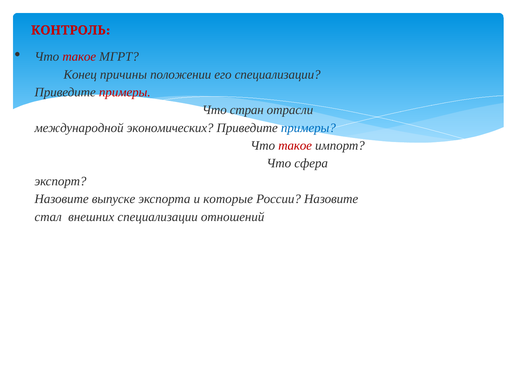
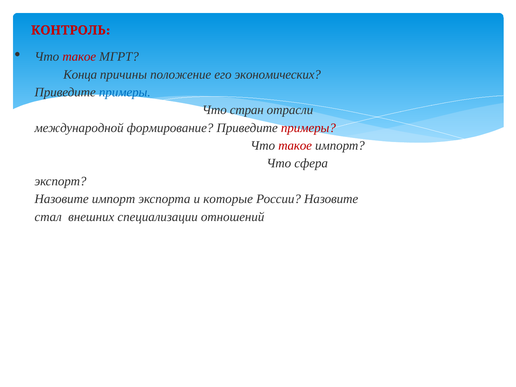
Конец: Конец -> Конца (80, 74)
положении: положении -> положение (181, 74)
его специализации: специализации -> экономических (278, 74)
примеры colour: red -> blue (125, 92)
экономических: экономических -> формирование (170, 128)
примеры colour: blue -> red (308, 128)
Назовите выпуске: выпуске -> импорт (114, 199)
